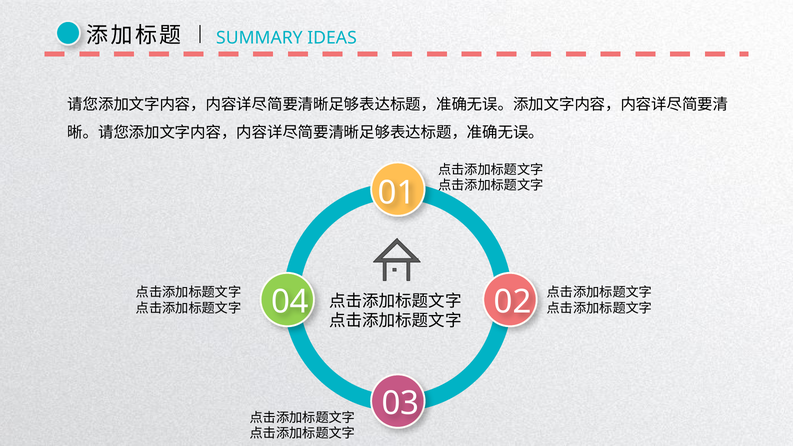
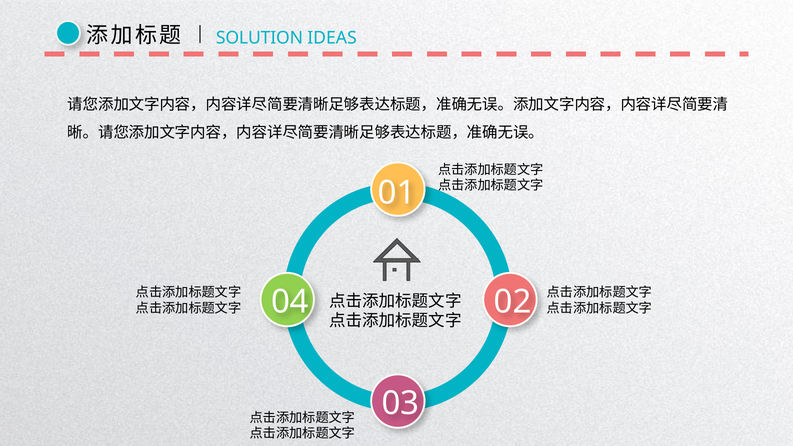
SUMMARY: SUMMARY -> SOLUTION (259, 38)
